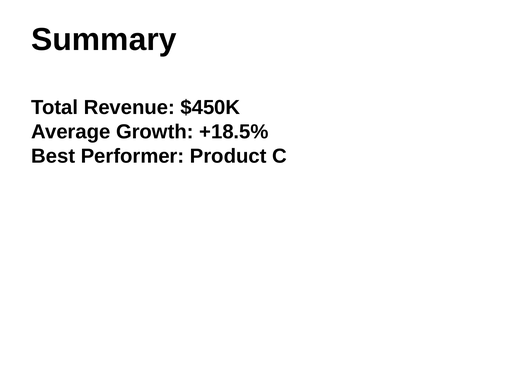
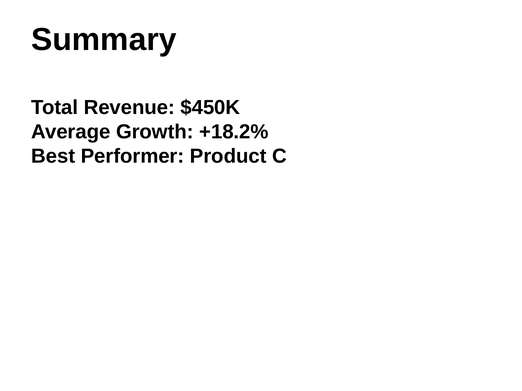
+18.5%: +18.5% -> +18.2% (234, 132)
